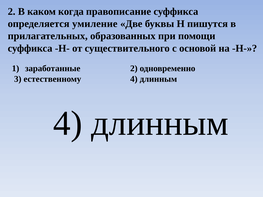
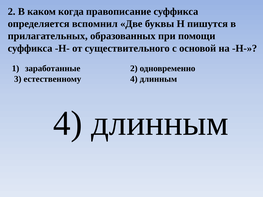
умиление: умиление -> вспомнил (95, 24)
